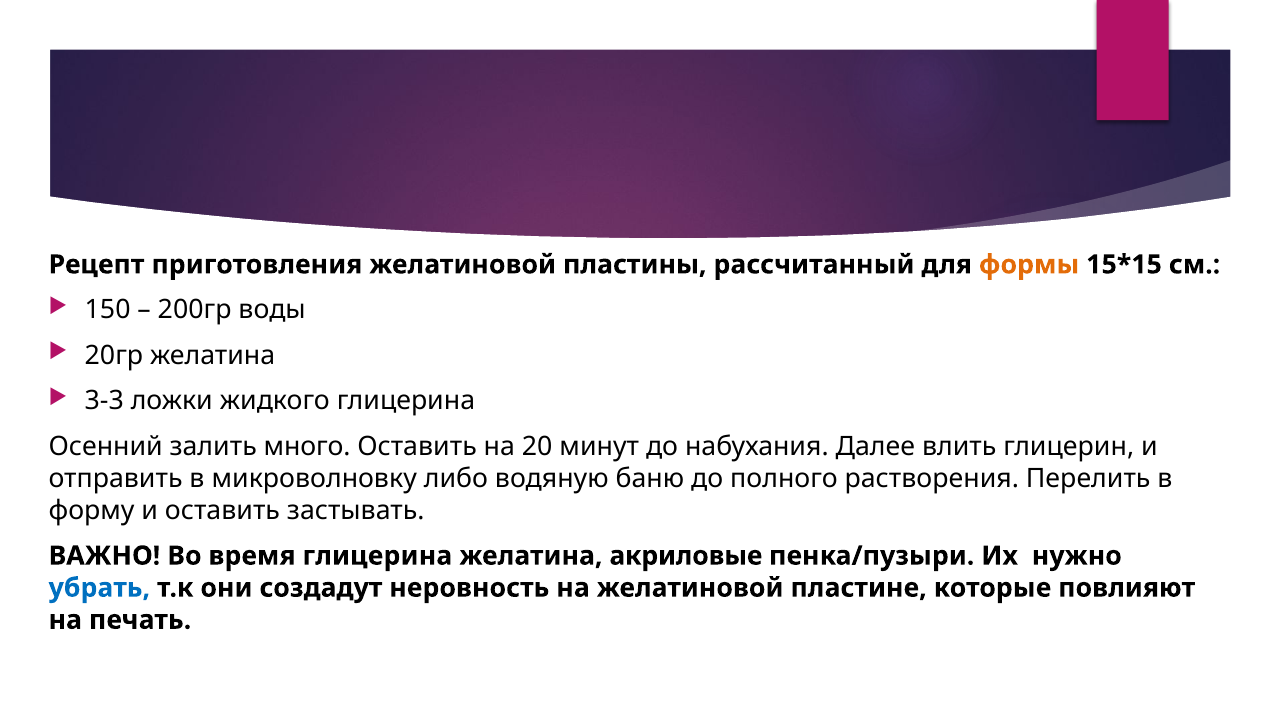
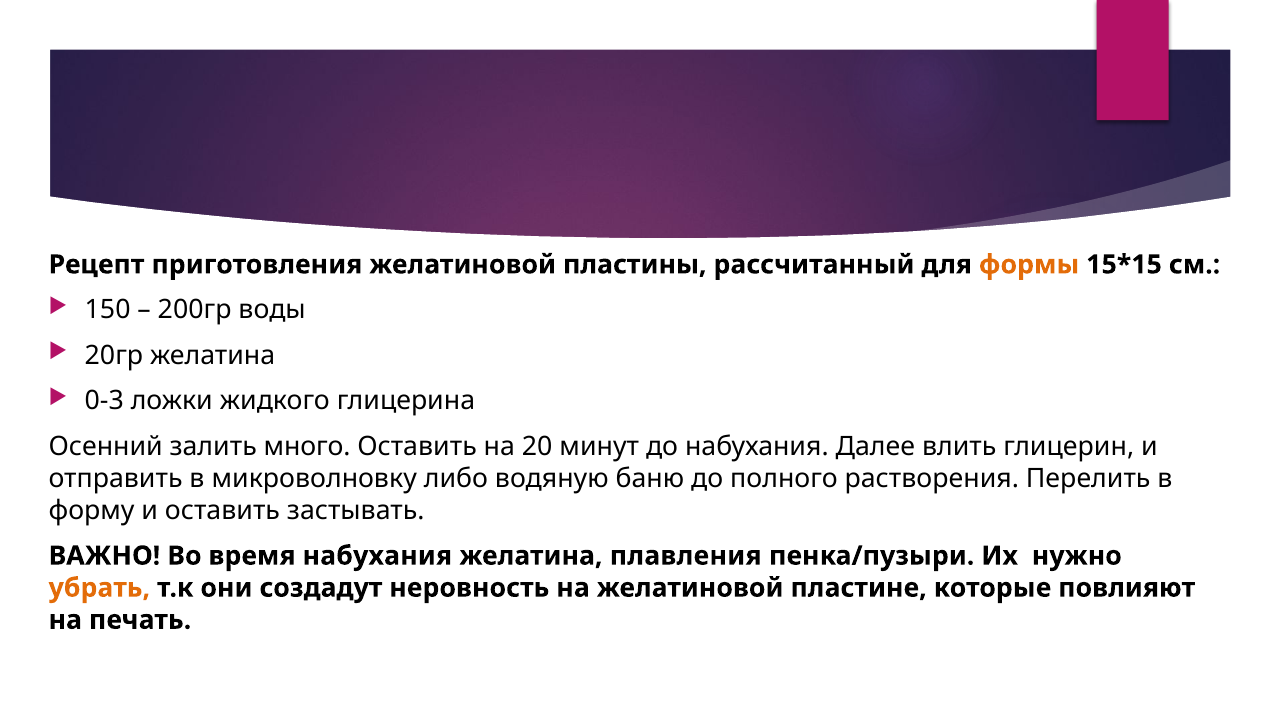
3-3: 3-3 -> 0-3 (104, 401)
время глицерина: глицерина -> набухания (377, 555)
акриловые: акриловые -> плавления (686, 555)
убрать colour: blue -> orange (99, 588)
